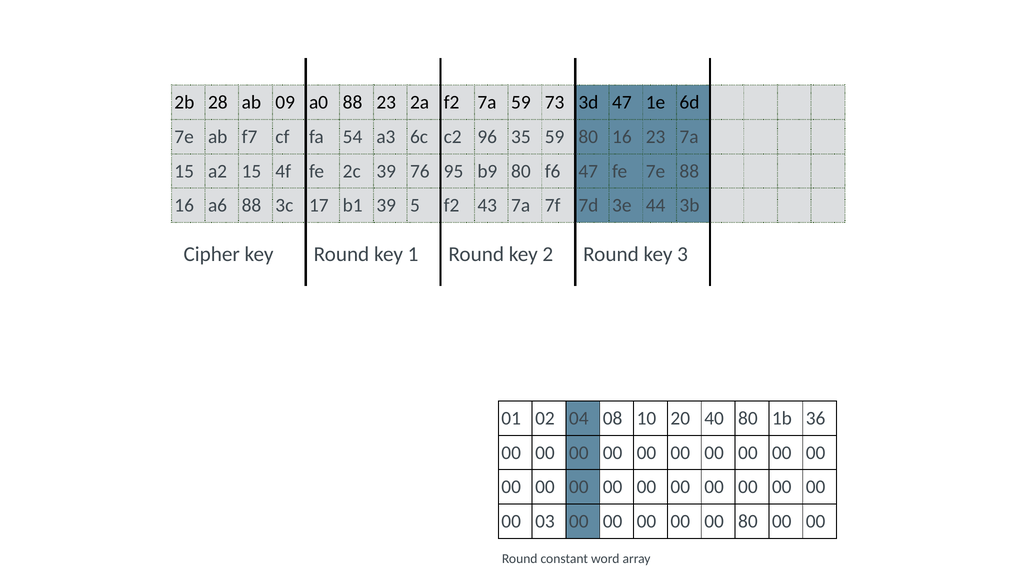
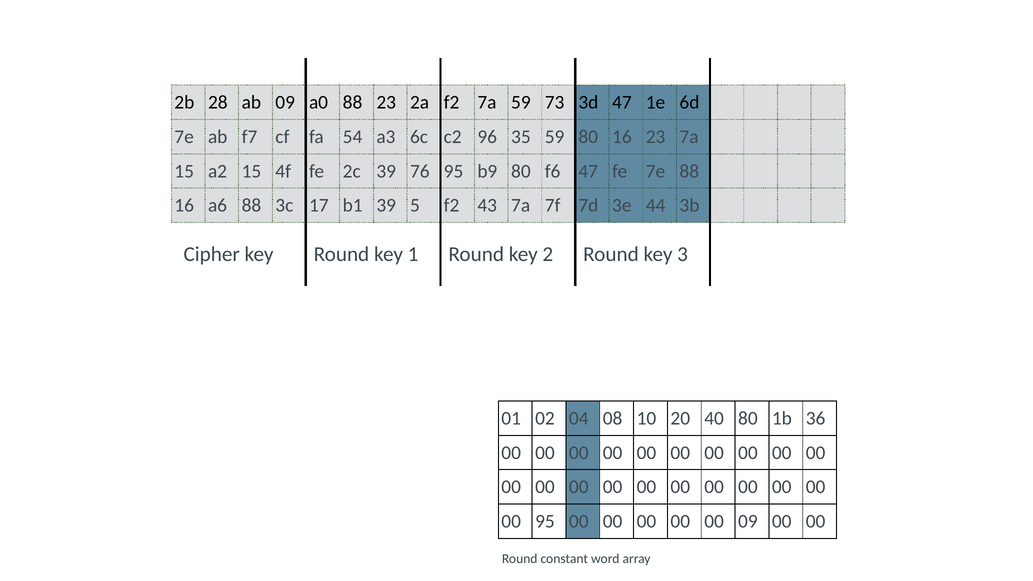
00 03: 03 -> 95 (545, 522)
00 80: 80 -> 09 (748, 522)
